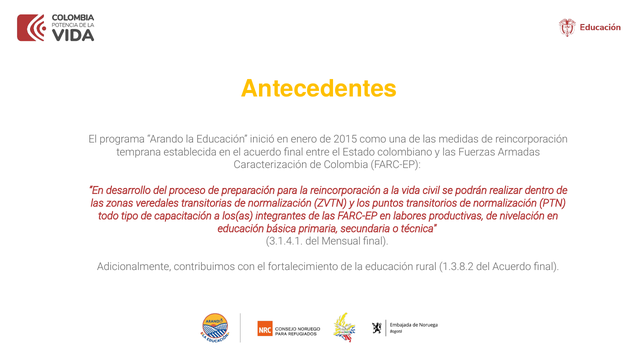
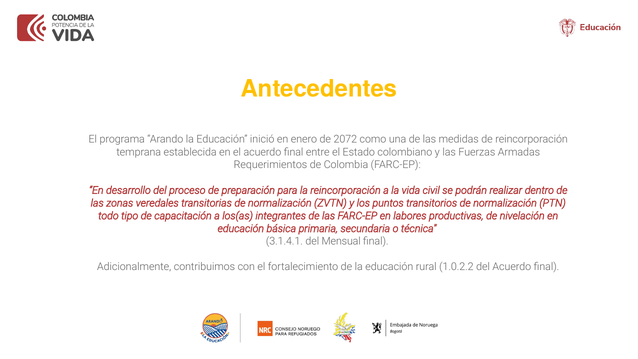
2015: 2015 -> 2072 (345, 139)
Caracterización: Caracterización -> Requerimientos (270, 165)
1.3.8.2: 1.3.8.2 -> 1.0.2.2 (456, 267)
